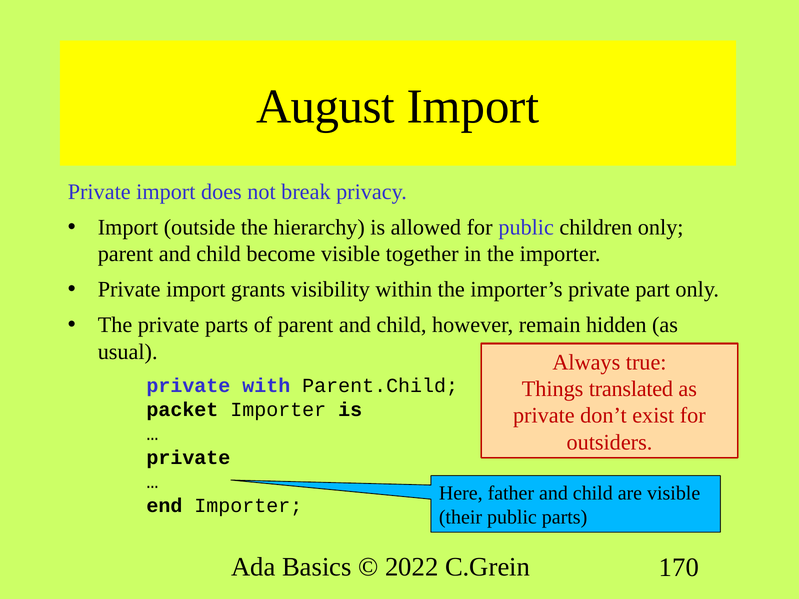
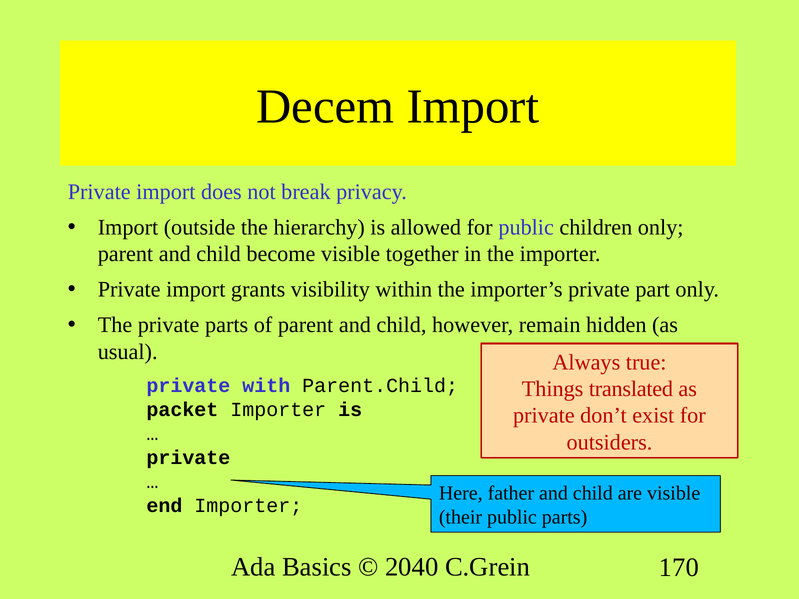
August: August -> Decem (325, 107)
2022: 2022 -> 2040 (412, 567)
